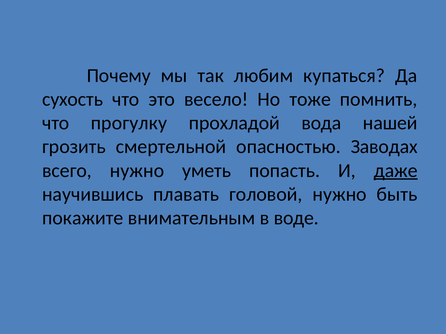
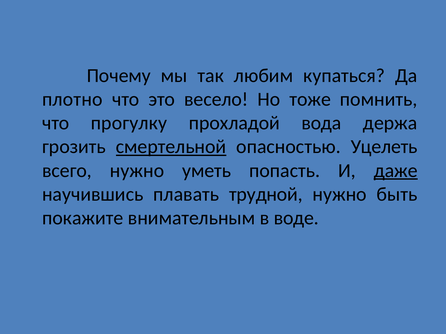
сухость: сухость -> плотно (72, 99)
нашей: нашей -> держа (390, 123)
смертельной underline: none -> present (171, 147)
Заводах: Заводах -> Уцелеть (384, 147)
головой: головой -> трудной (266, 195)
